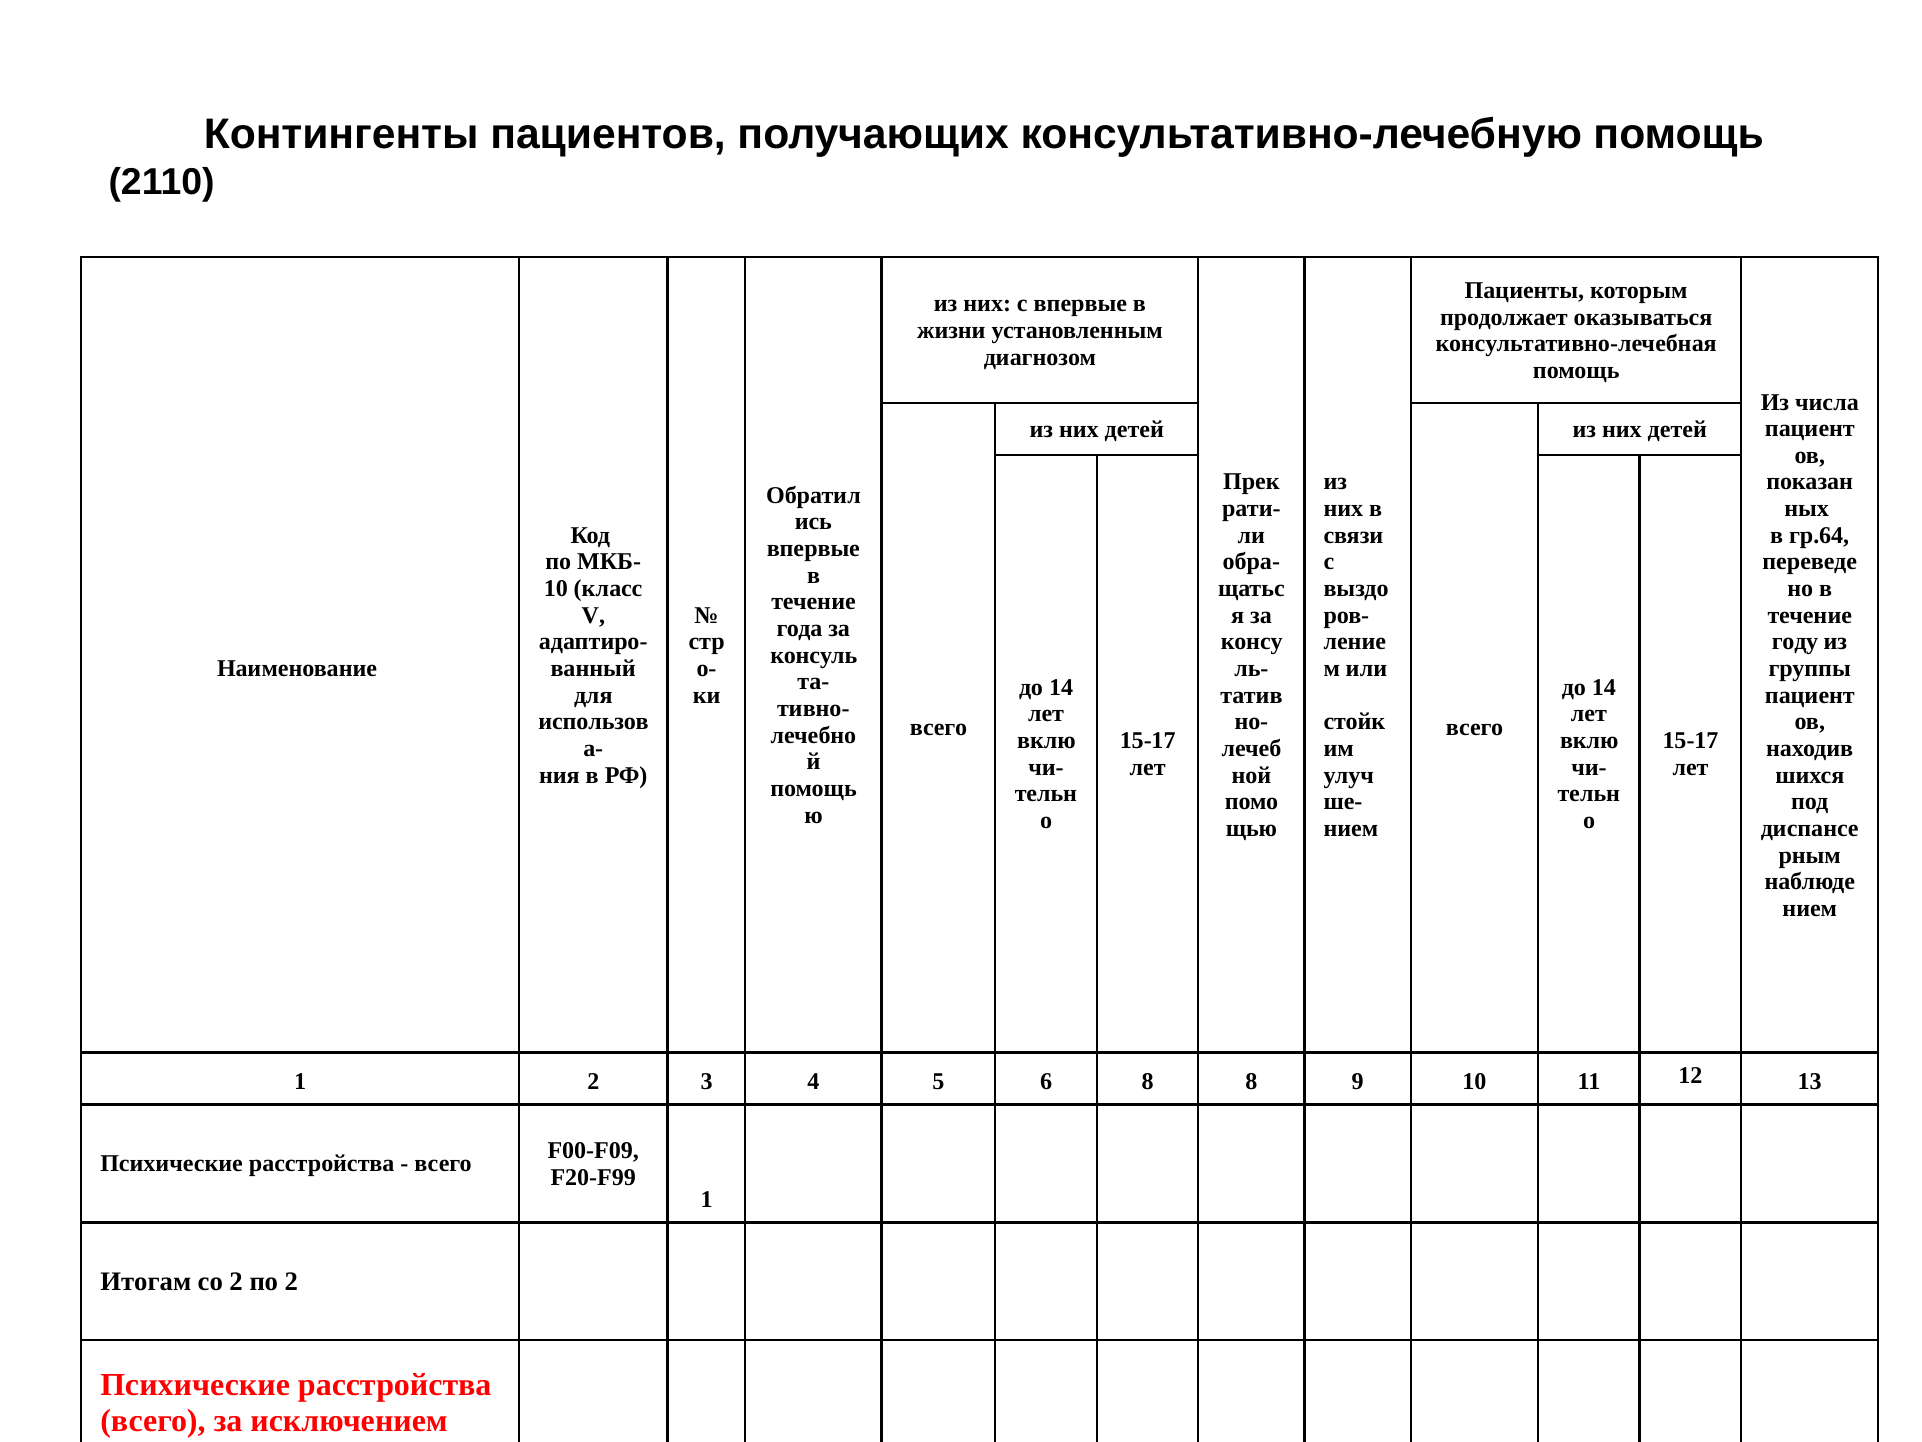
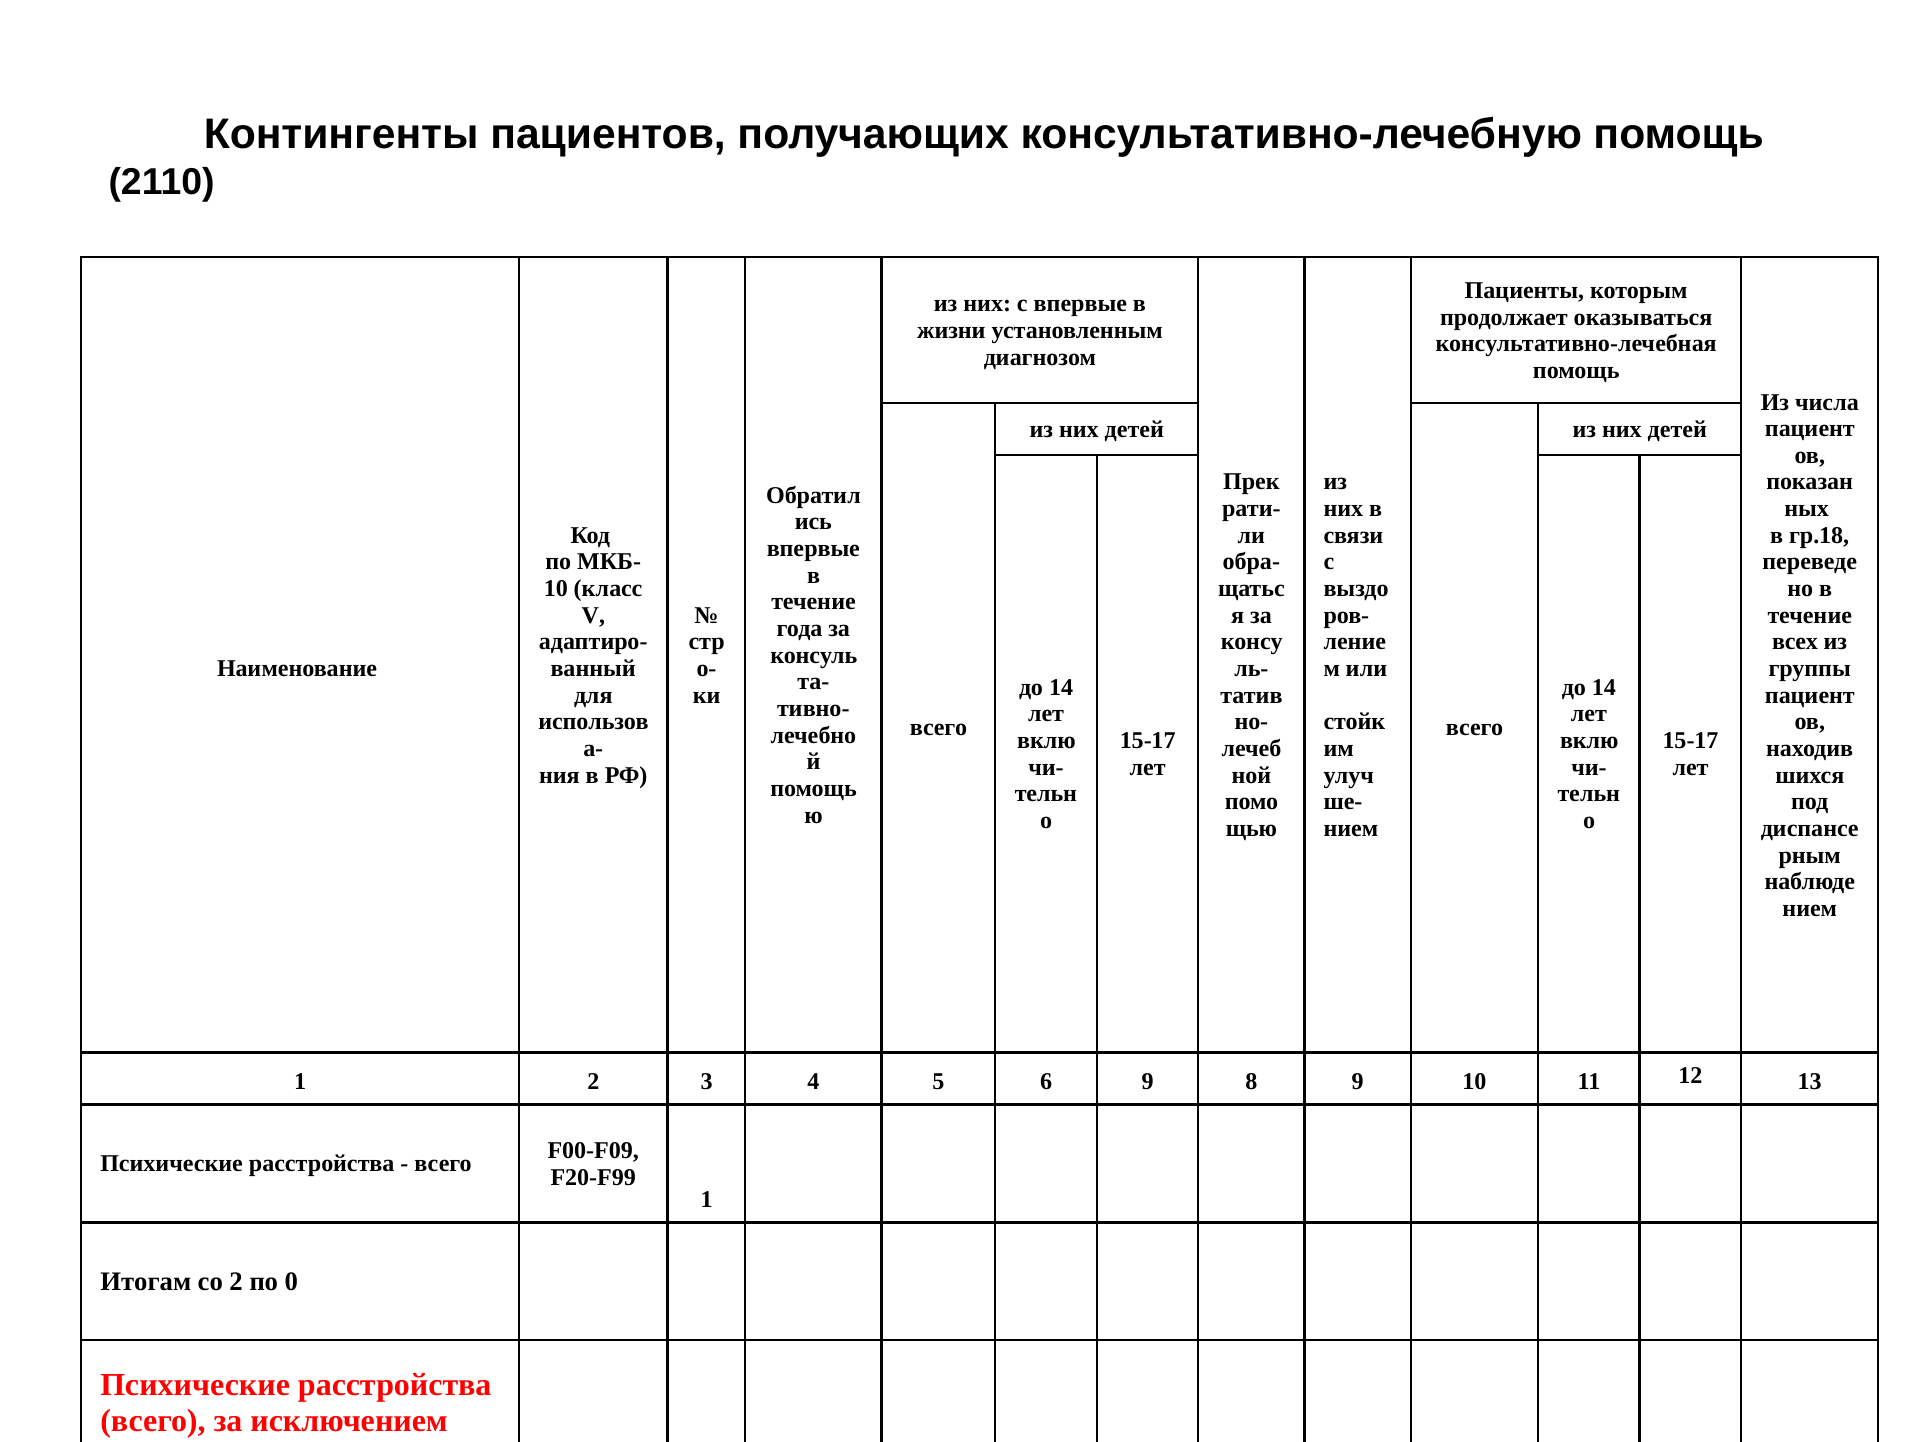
гр.64: гр.64 -> гр.18 (1819, 535)
году: году -> всех (1795, 642)
6 8: 8 -> 9 (1148, 1082)
по 2: 2 -> 0 (291, 1281)
